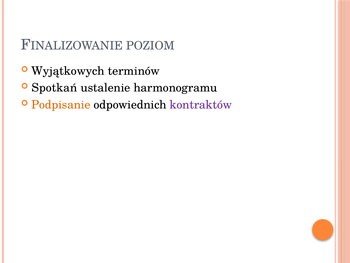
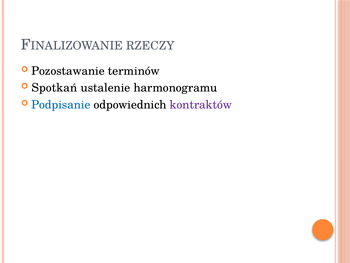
POZIOM: POZIOM -> RZECZY (150, 46)
Wyjątkowych: Wyjątkowych -> Pozostawanie (68, 71)
Podpisanie colour: orange -> blue (61, 105)
